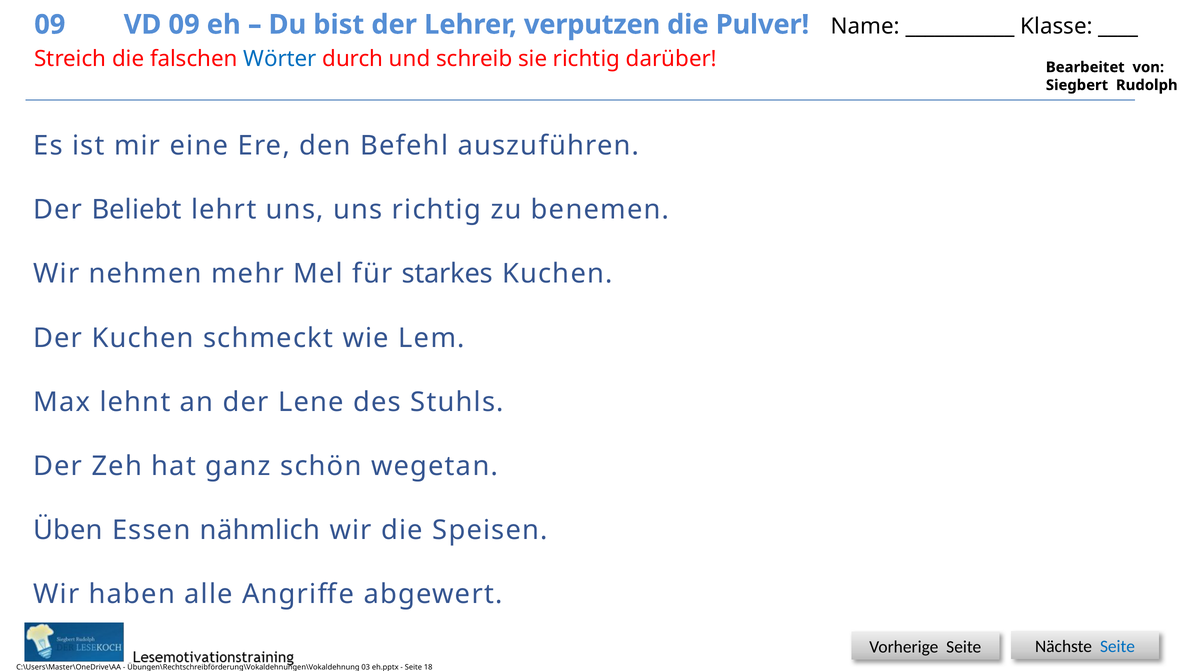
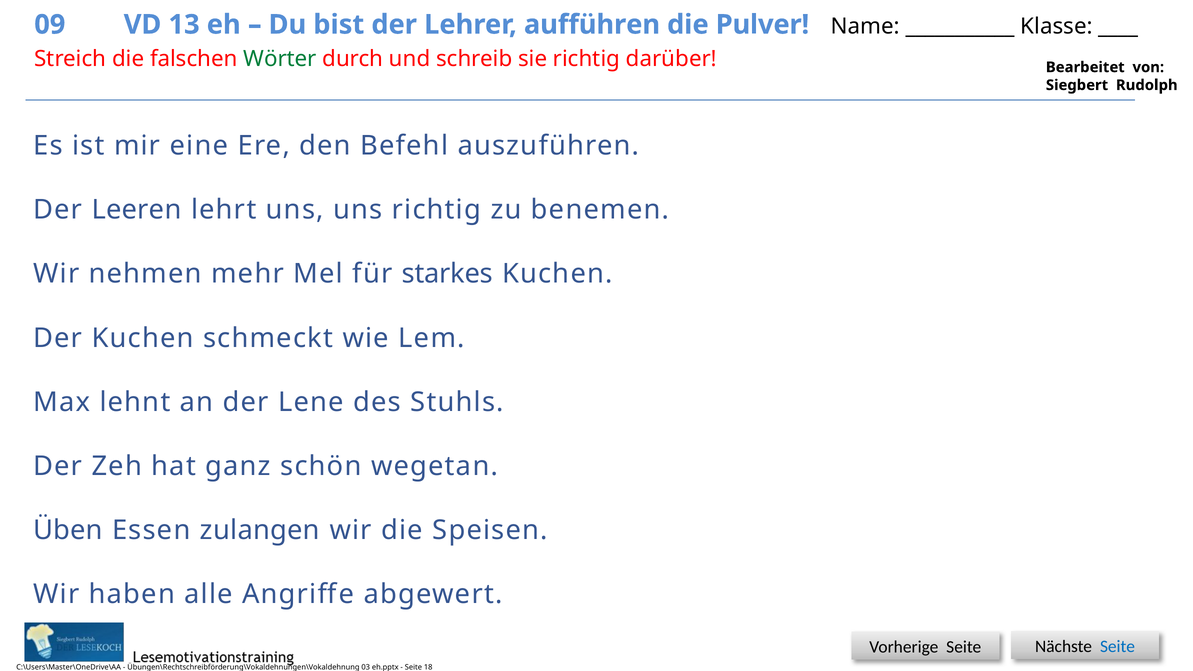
VD 09: 09 -> 13 (184, 25)
verputzen: verputzen -> aufführen (592, 25)
Wörter colour: blue -> green (280, 59)
Beliebt: Beliebt -> Leeren (137, 210)
nähmlich: nähmlich -> zulangen (260, 530)
